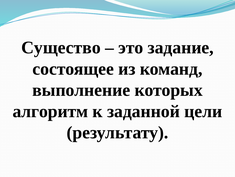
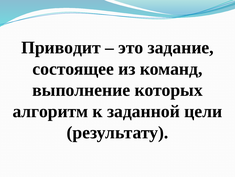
Существо: Существо -> Приводит (61, 47)
